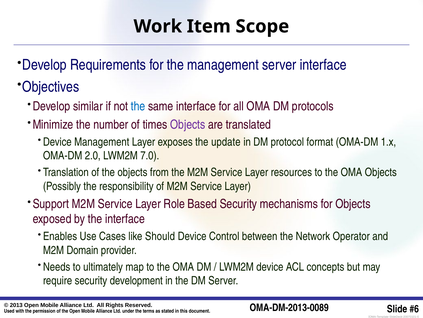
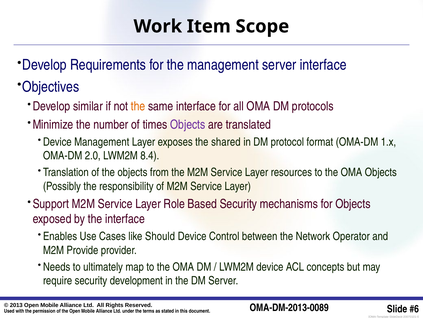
the colour: blue -> orange (138, 106)
update: update -> shared (226, 142)
7.0: 7.0 -> 8.4 (150, 155)
Domain: Domain -> Provide (82, 250)
